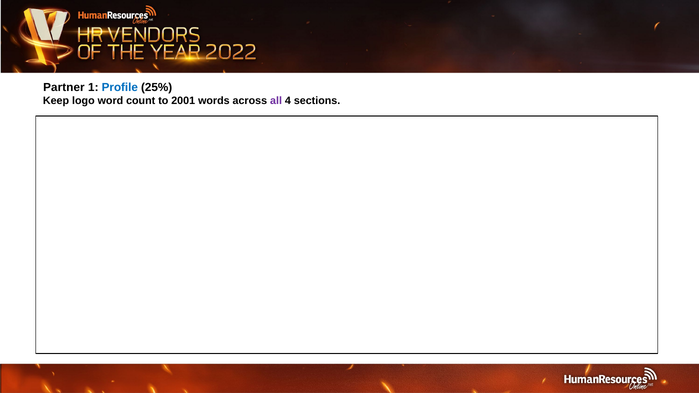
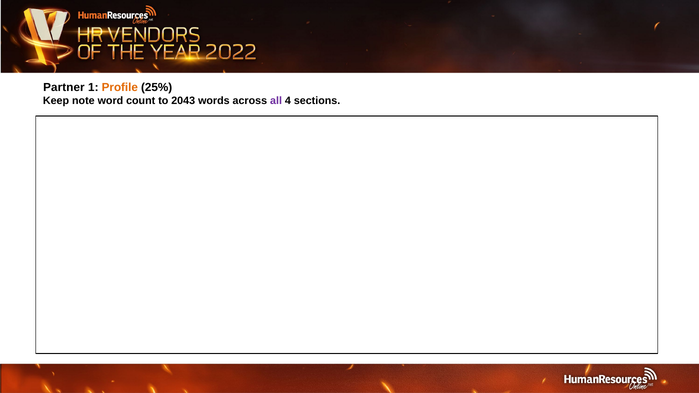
Profile colour: blue -> orange (120, 88)
logo: logo -> note (83, 101)
2001: 2001 -> 2043 (183, 101)
